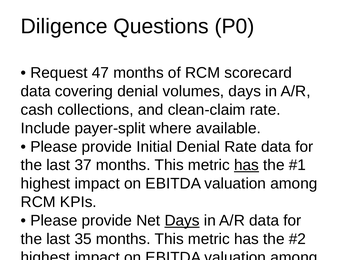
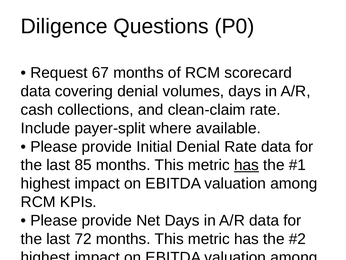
47: 47 -> 67 (100, 73)
37: 37 -> 85 (83, 165)
Days underline: present -> none (182, 220)
35: 35 -> 72 (83, 239)
